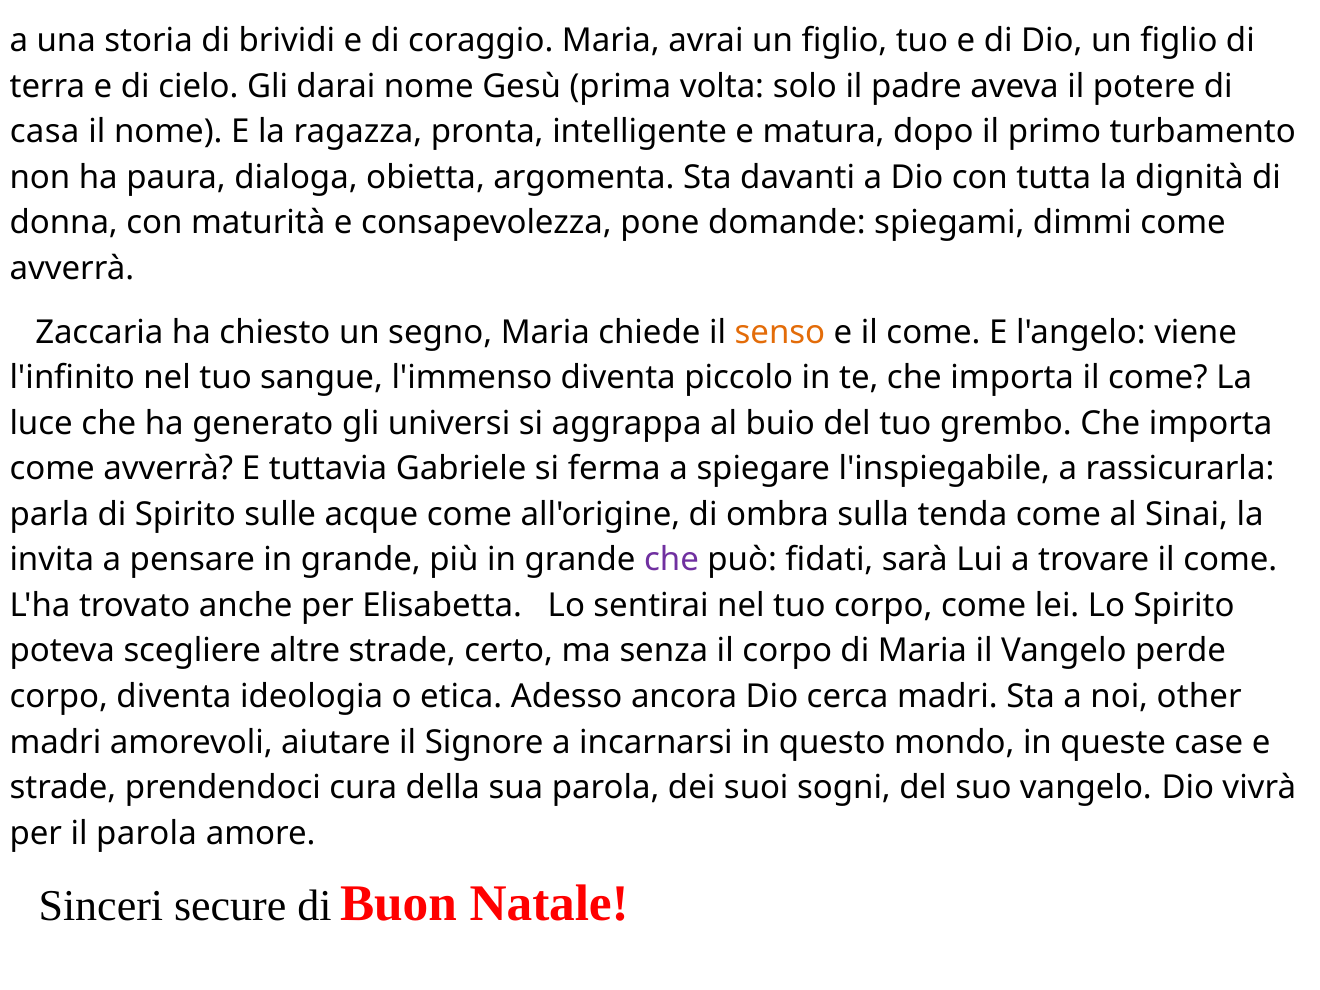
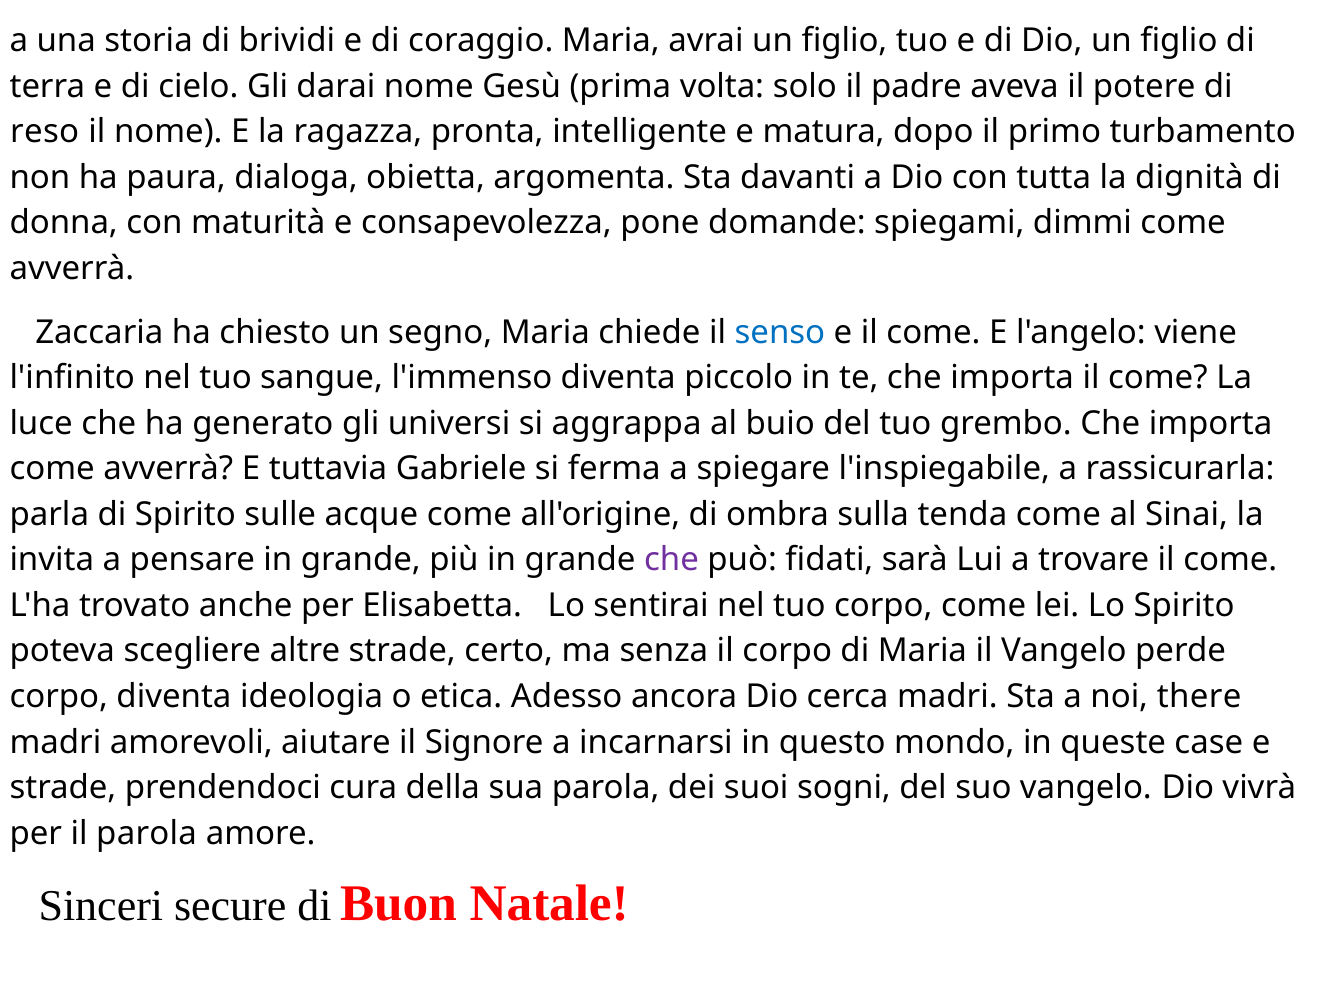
casa: casa -> reso (45, 132)
senso colour: orange -> blue (780, 332)
other: other -> there (1199, 697)
